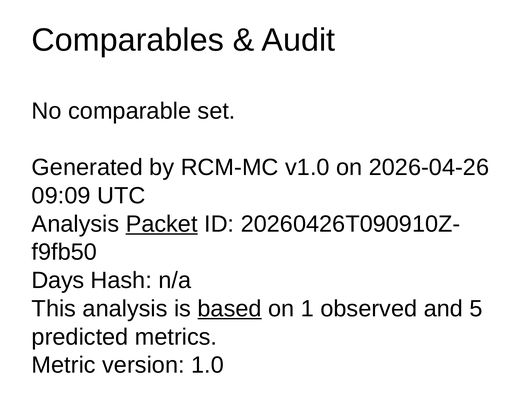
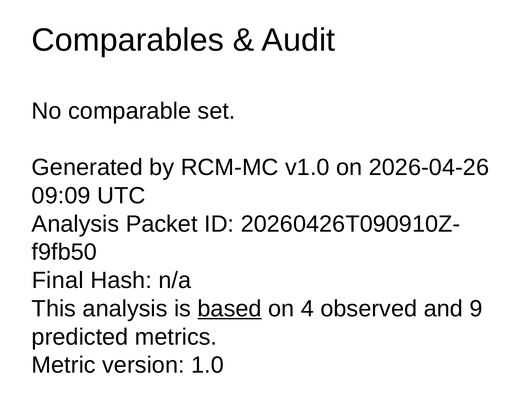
Packet underline: present -> none (162, 224)
Days: Days -> Final (58, 280)
1: 1 -> 4 (307, 308)
5: 5 -> 9 (476, 308)
